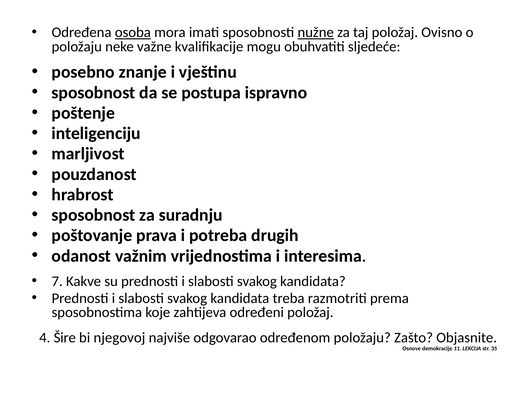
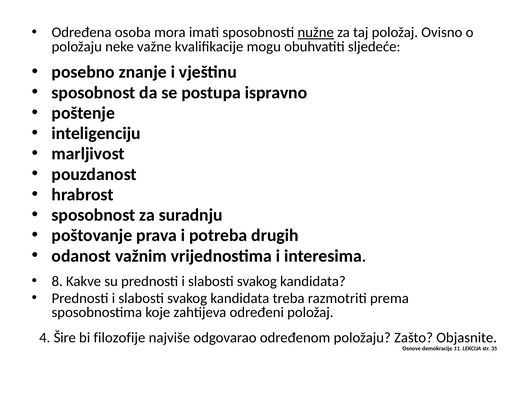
osoba underline: present -> none (133, 32)
7: 7 -> 8 (57, 282)
njegovoj: njegovoj -> filozofije (119, 338)
